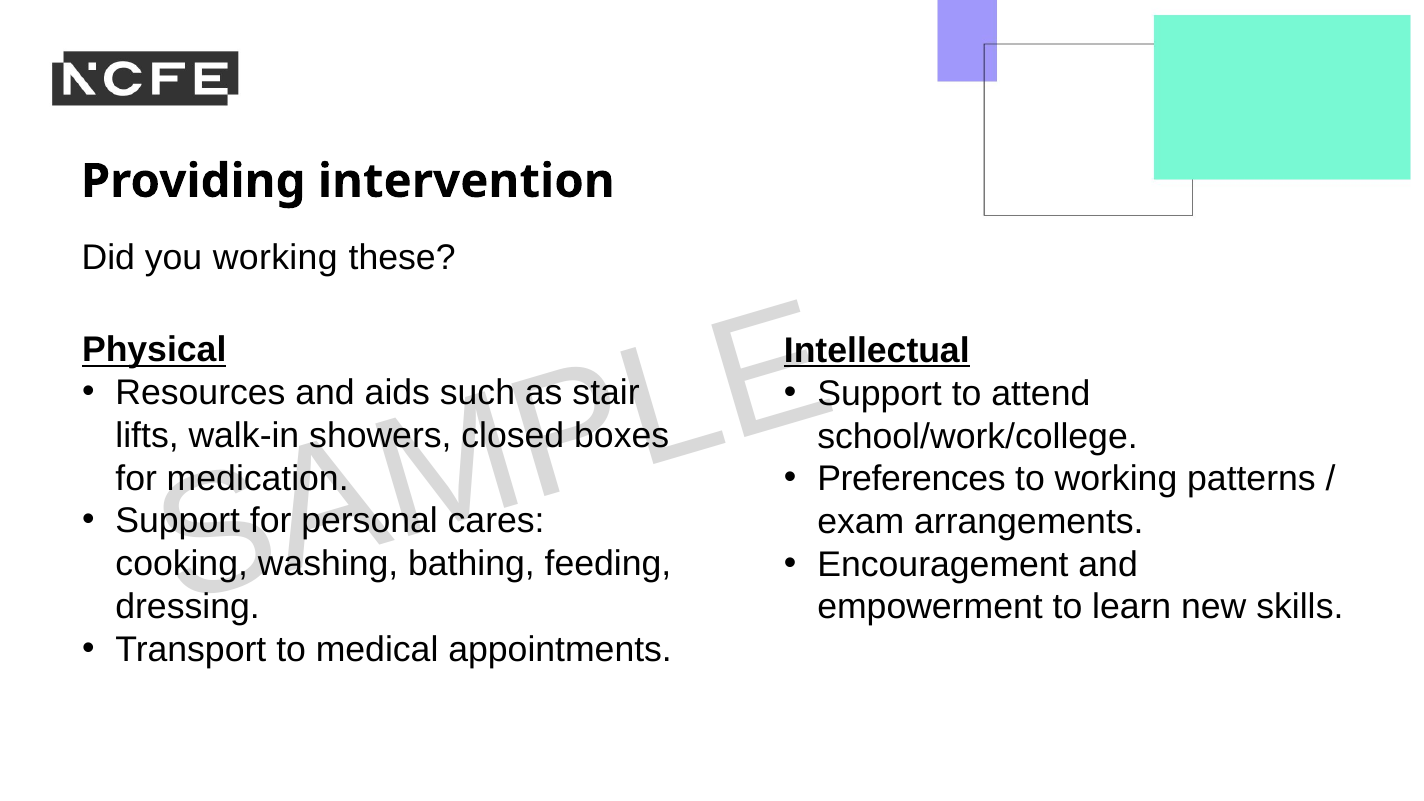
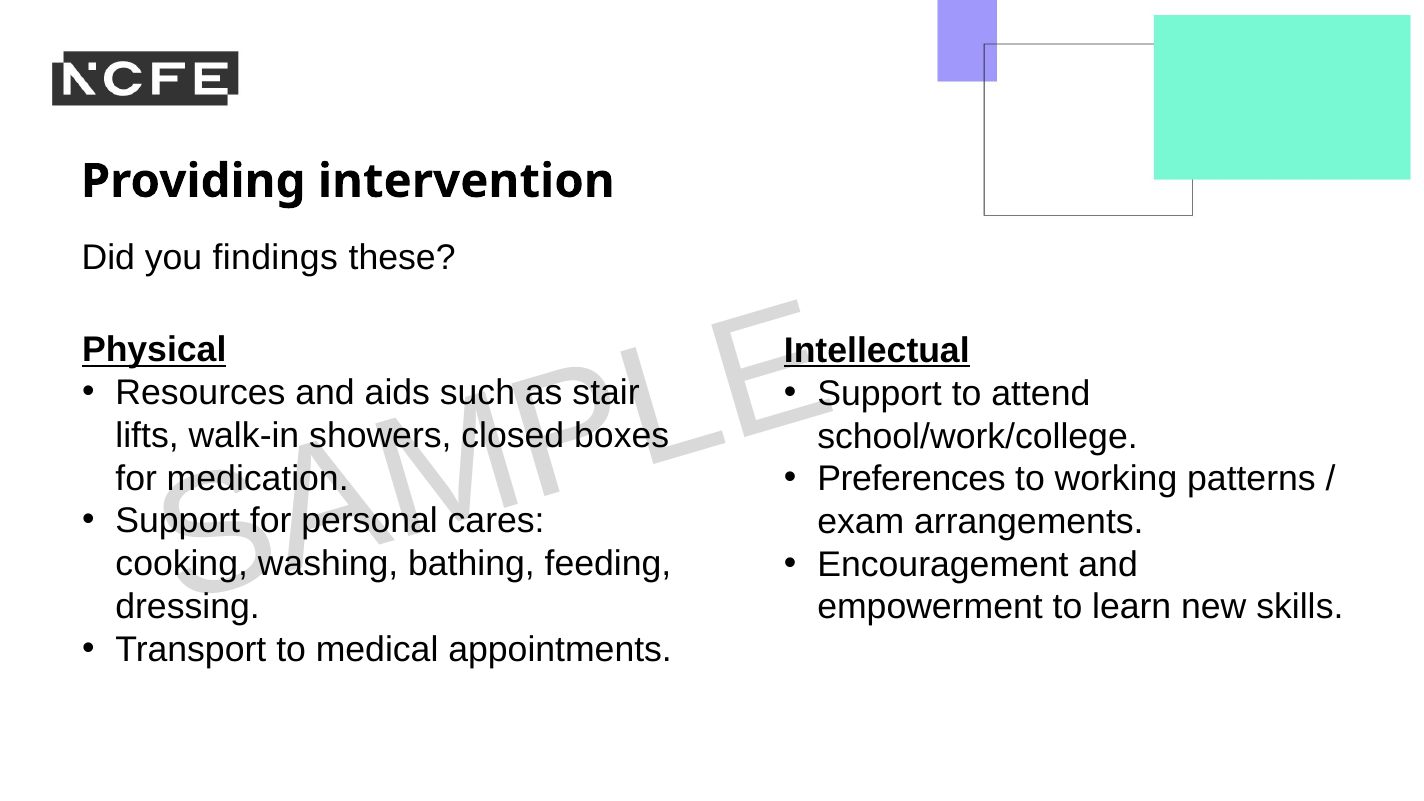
you working: working -> findings (275, 258)
